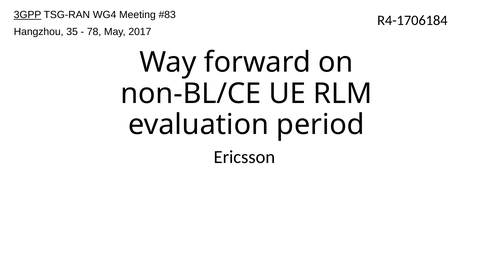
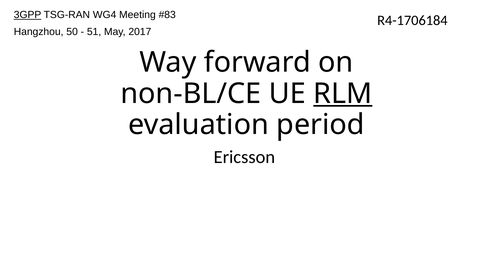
35: 35 -> 50 (72, 32)
78: 78 -> 51 (94, 32)
RLM underline: none -> present (343, 94)
